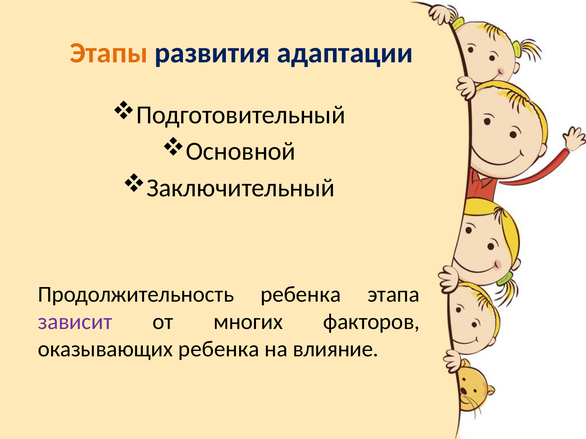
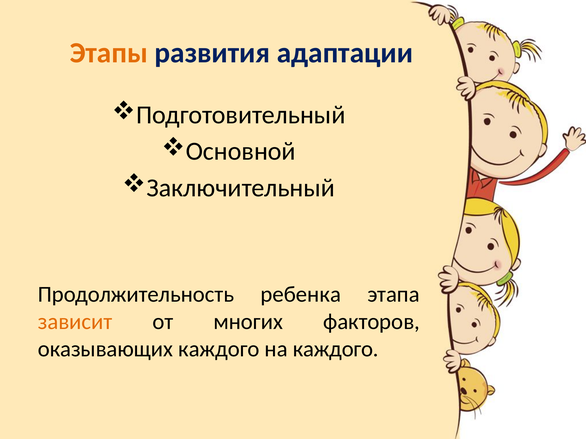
зависит colour: purple -> orange (75, 322)
оказывающих ребенка: ребенка -> каждого (219, 349)
на влияние: влияние -> каждого (336, 349)
